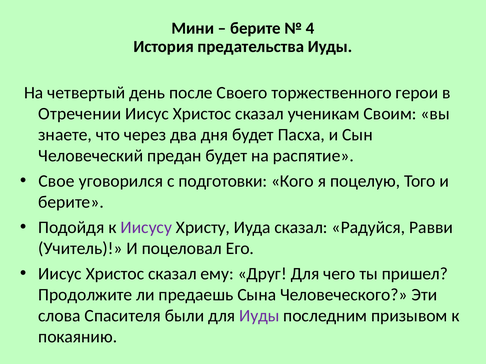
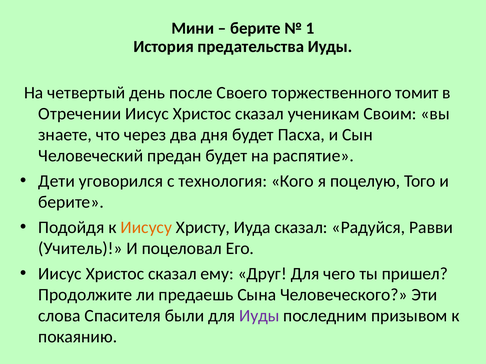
4: 4 -> 1 (310, 28)
герои: герои -> томит (417, 93)
Свое: Свое -> Дети (57, 181)
подготовки: подготовки -> технология (223, 181)
Иисусу colour: purple -> orange (146, 228)
